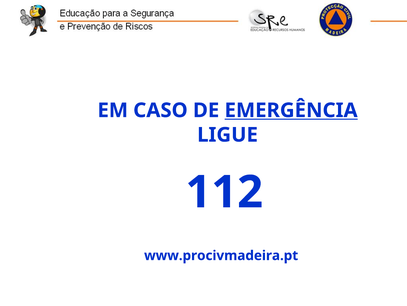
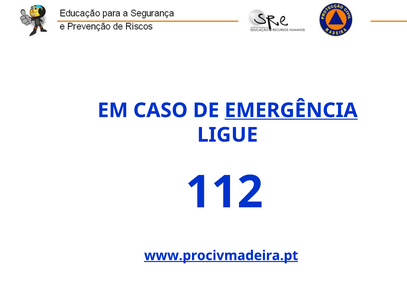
www.procivmadeira.pt underline: none -> present (221, 255)
